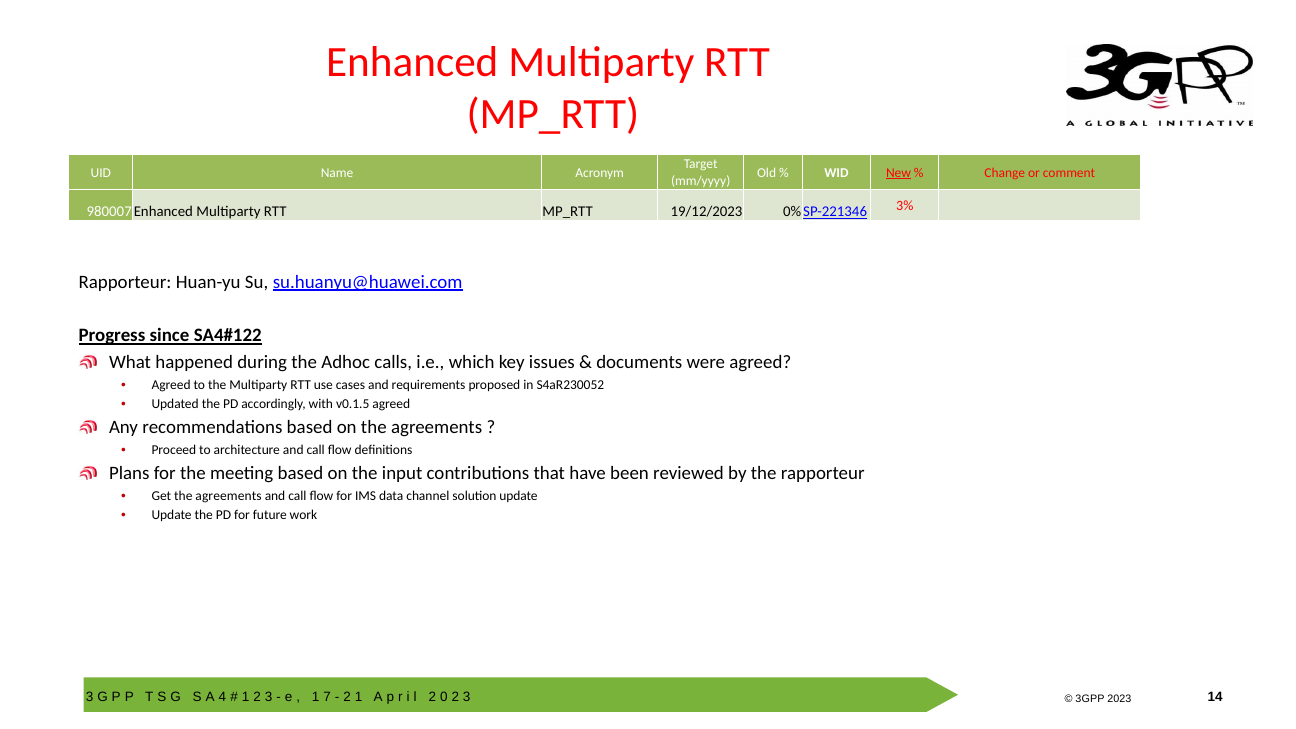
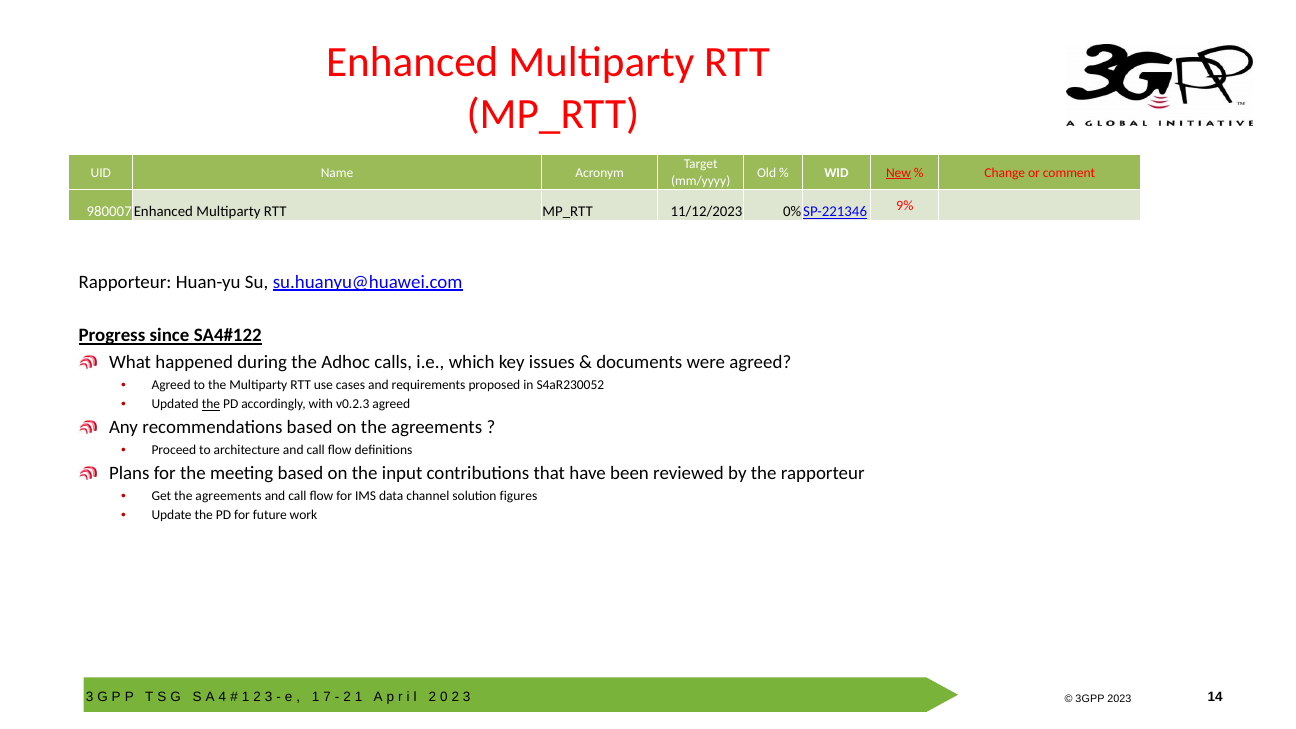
19/12/2023: 19/12/2023 -> 11/12/2023 (707, 212)
3%: 3% -> 9% (905, 206)
the underline: none -> present (211, 405)
v0.1.5: v0.1.5 -> v0.2.3 (353, 405)
solution update: update -> figures (518, 496)
